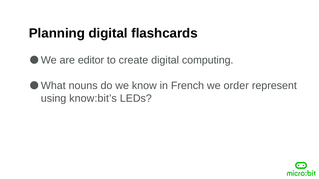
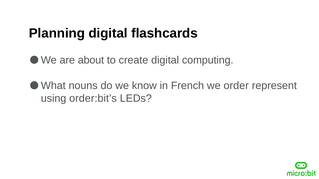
editor: editor -> about (91, 60)
know:bit’s: know:bit’s -> order:bit’s (93, 99)
